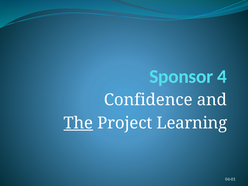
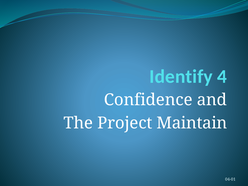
Sponsor: Sponsor -> Identify (181, 77)
The underline: present -> none (78, 123)
Learning: Learning -> Maintain (192, 123)
